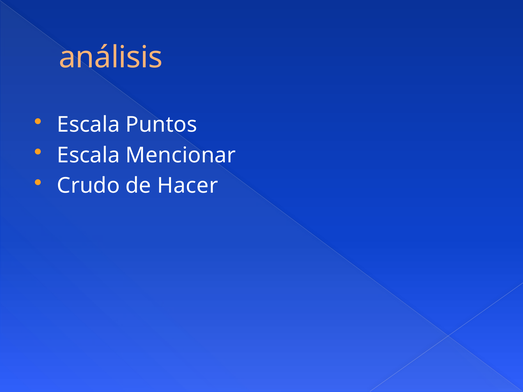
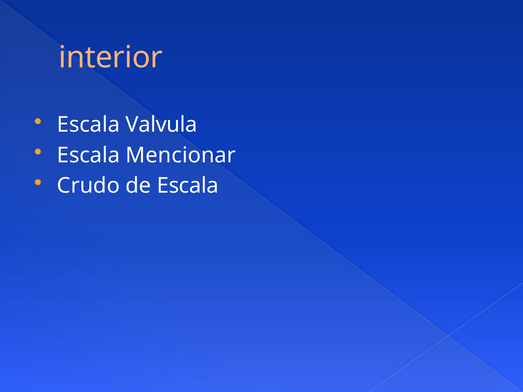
análisis: análisis -> interior (111, 57)
Puntos: Puntos -> Valvula (162, 125)
de Hacer: Hacer -> Escala (188, 186)
